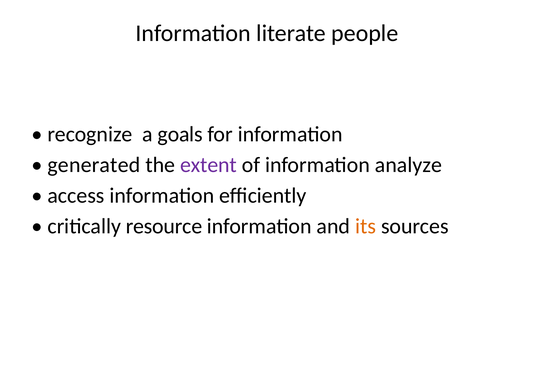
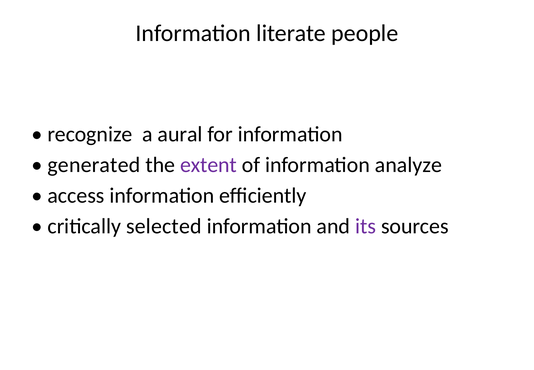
goals: goals -> aural (180, 134)
resource: resource -> selected (164, 226)
its colour: orange -> purple (366, 226)
